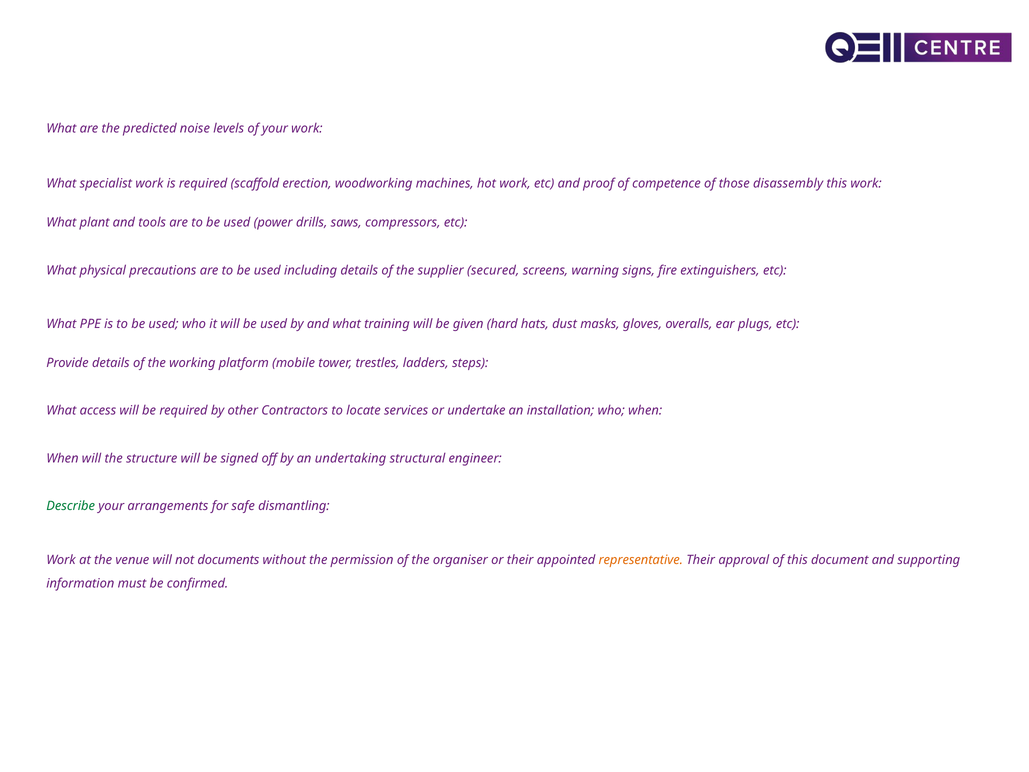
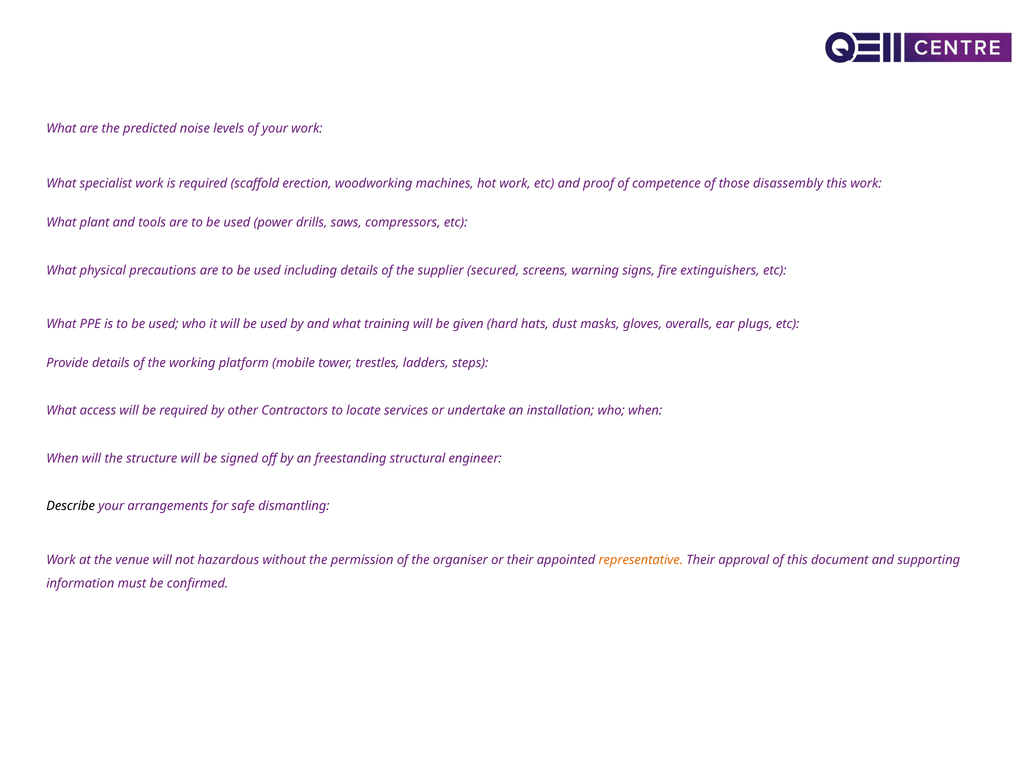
undertaking: undertaking -> freestanding (351, 458)
Describe colour: green -> black (71, 506)
documents: documents -> hazardous (228, 560)
